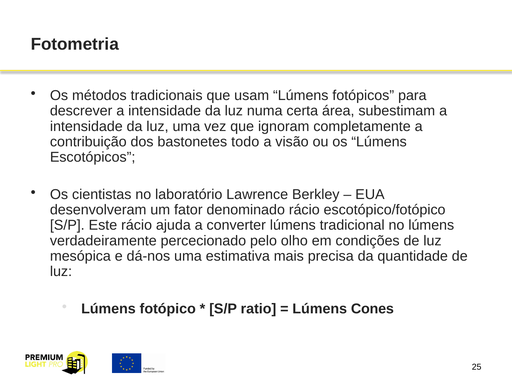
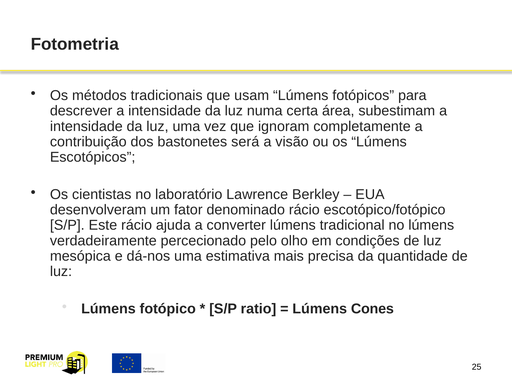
todo: todo -> será (245, 142)
